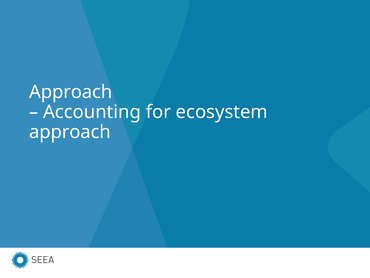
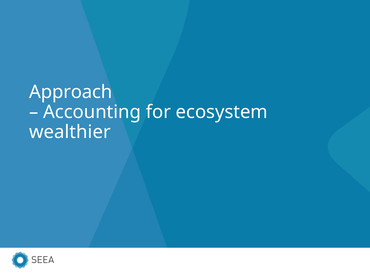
approach: approach -> wealthier (70, 132)
